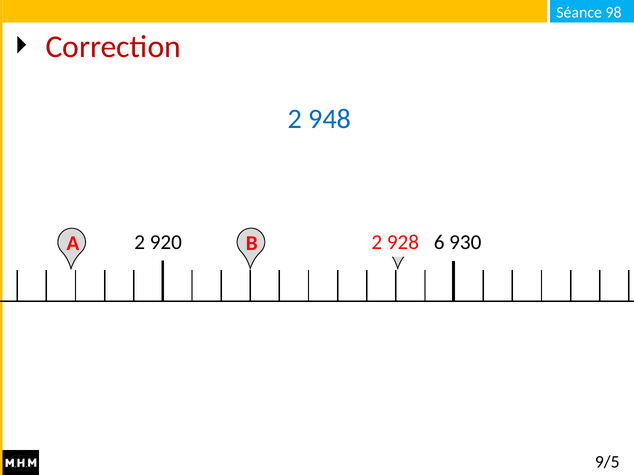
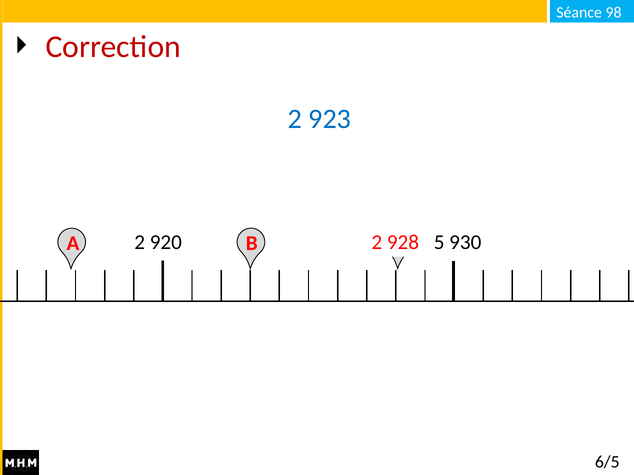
948: 948 -> 923 (330, 119)
6: 6 -> 5 (439, 243)
9/5: 9/5 -> 6/5 (607, 463)
